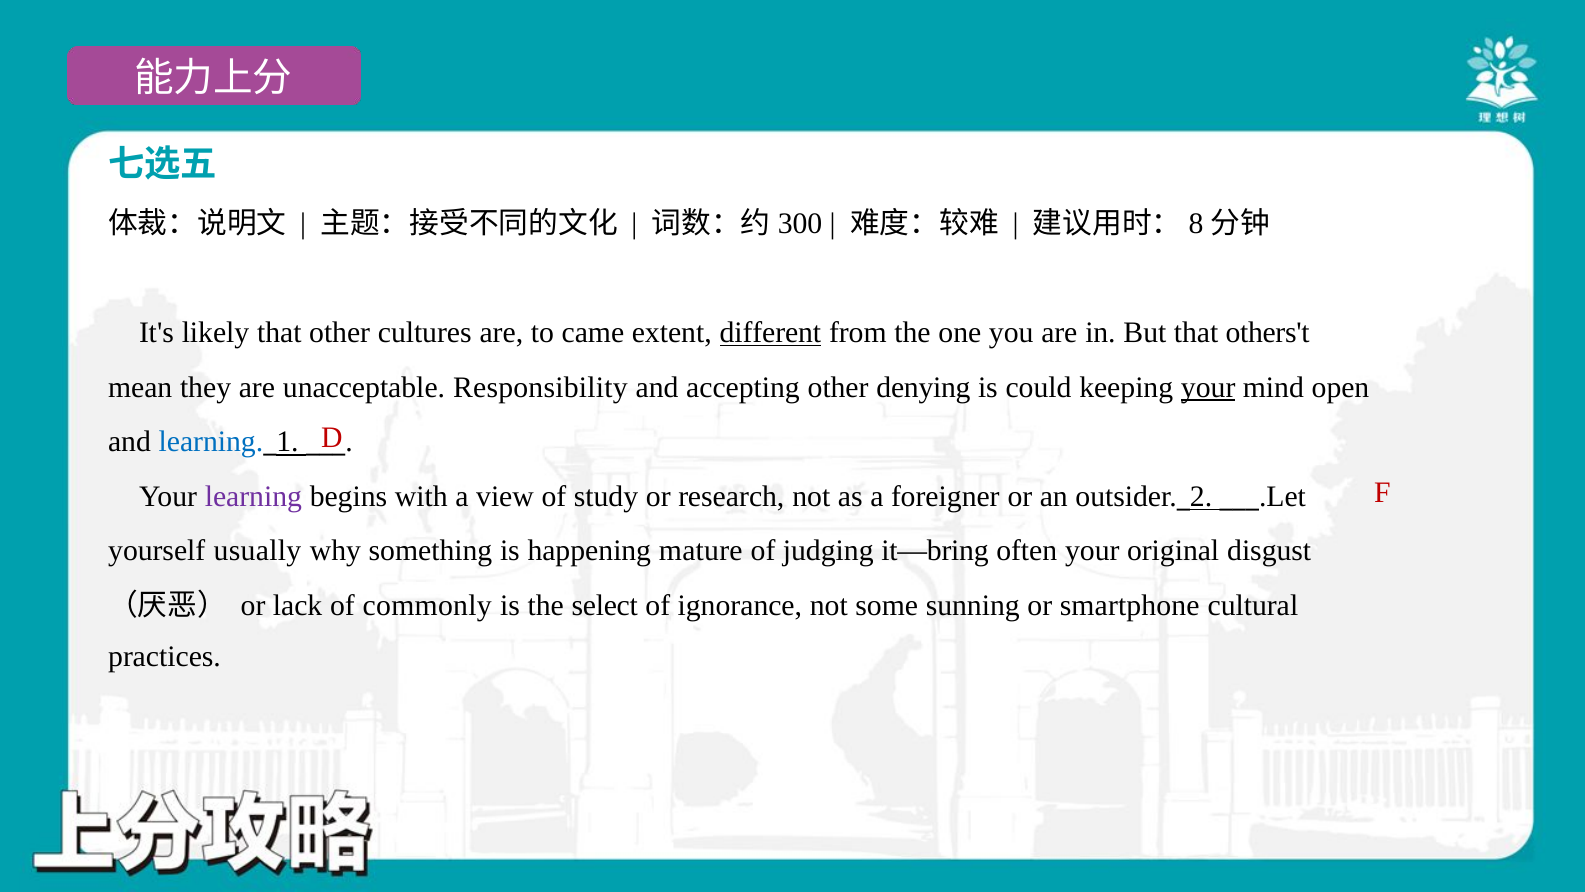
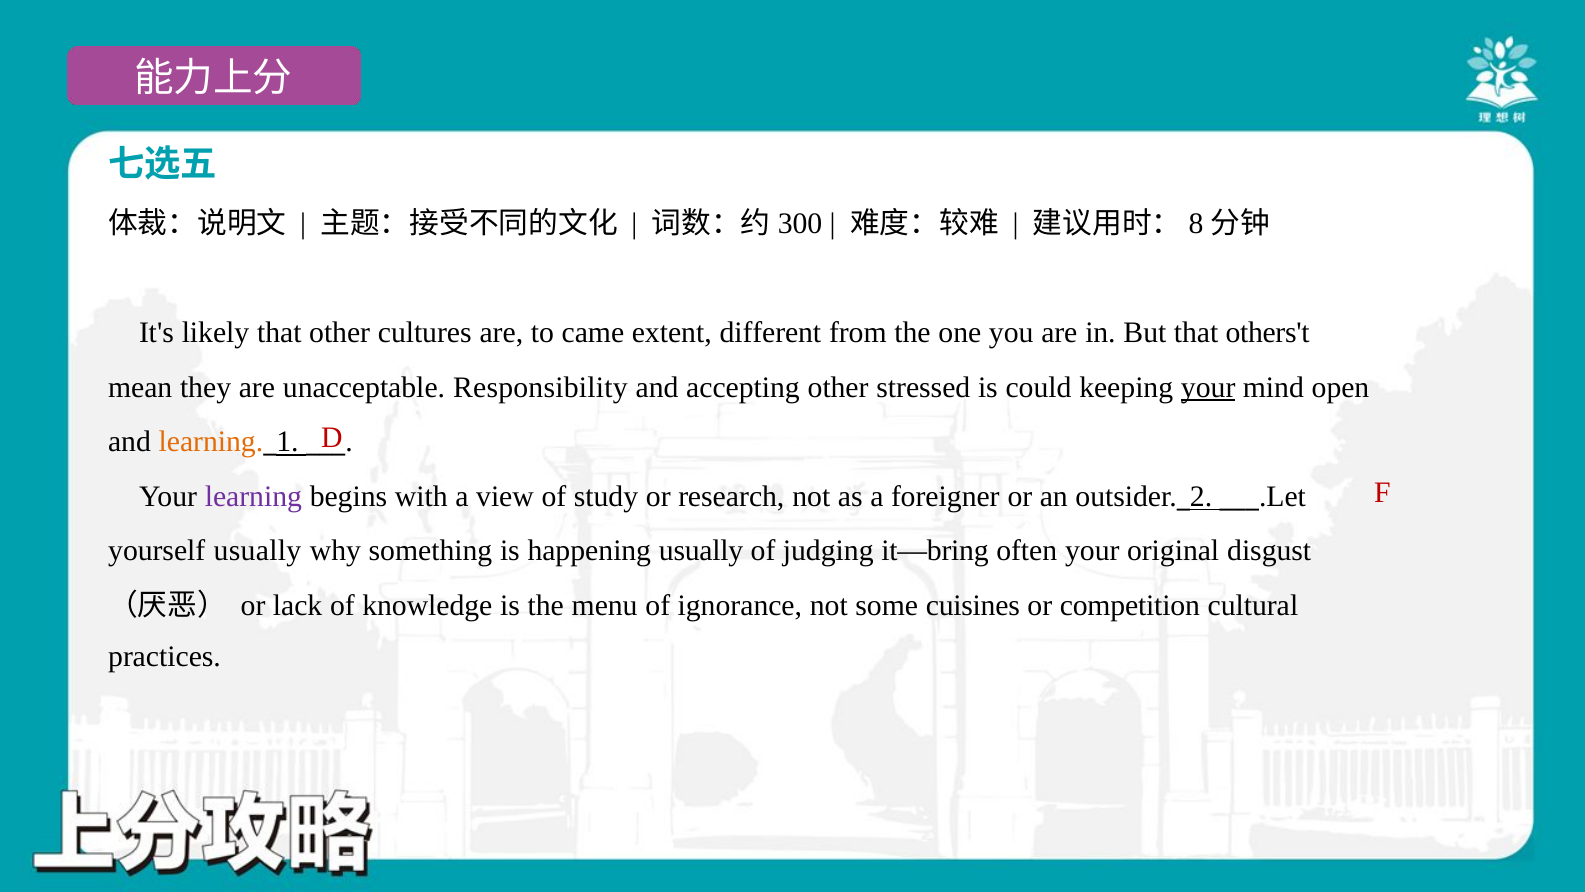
different underline: present -> none (770, 333)
denying: denying -> stressed (923, 387)
learning colour: blue -> orange (211, 441)
happening mature: mature -> usually (701, 550)
commonly: commonly -> knowledge (427, 605)
select: select -> menu (605, 605)
sunning: sunning -> cuisines (973, 605)
smartphone: smartphone -> competition (1130, 605)
